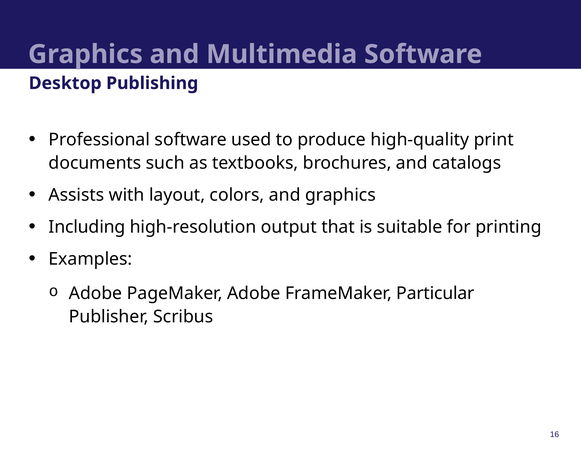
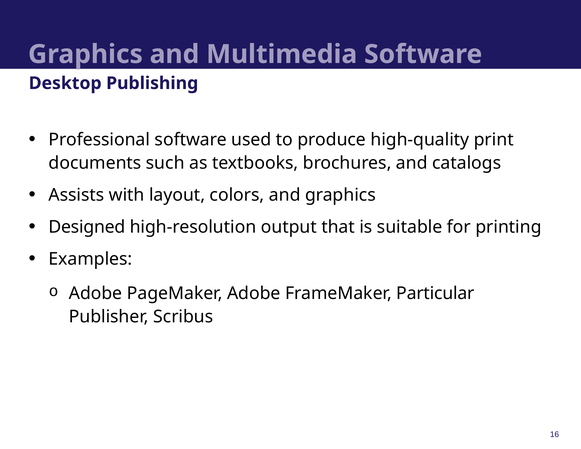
Including: Including -> Designed (87, 227)
